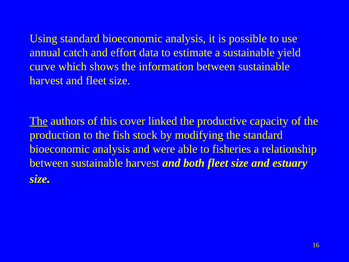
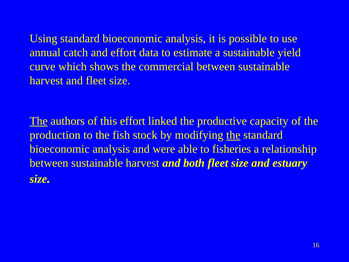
information: information -> commercial (166, 67)
this cover: cover -> effort (133, 121)
the underline: none -> present (233, 135)
